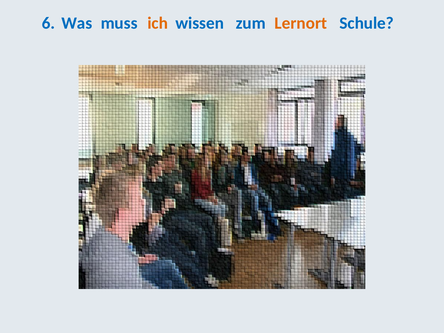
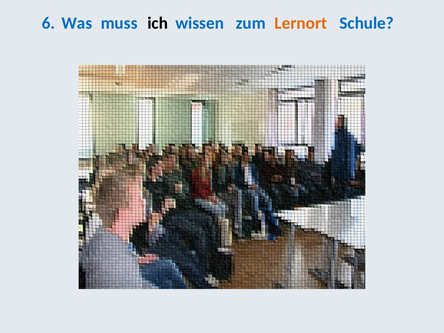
ich colour: orange -> black (158, 23)
